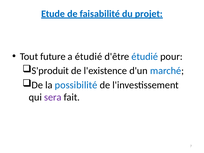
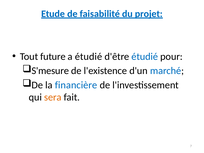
S'produit: S'produit -> S'mesure (50, 71)
possibilité: possibilité -> financière (76, 85)
sera colour: purple -> orange (53, 97)
